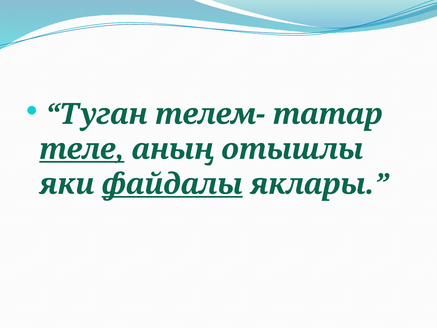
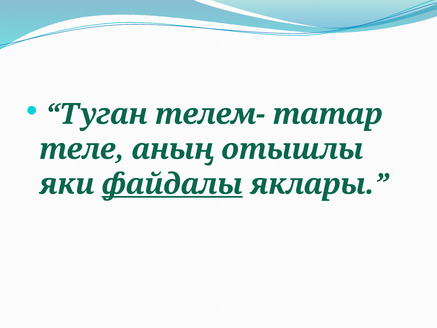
теле underline: present -> none (82, 149)
